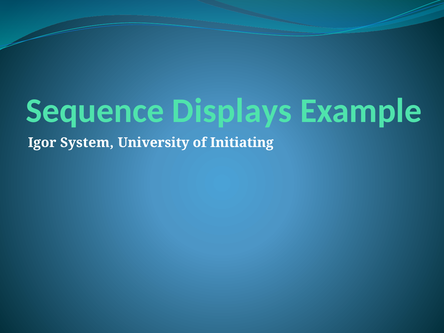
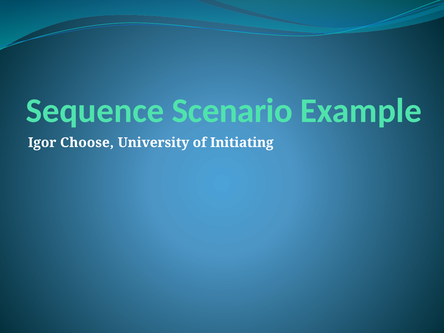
Displays: Displays -> Scenario (232, 111)
System: System -> Choose (87, 143)
